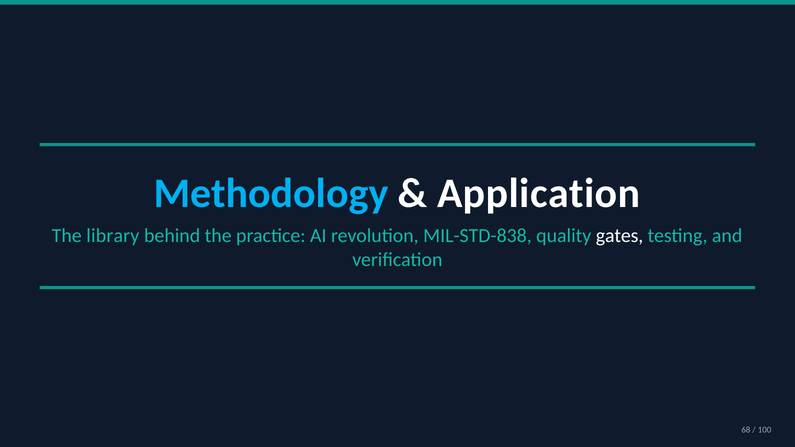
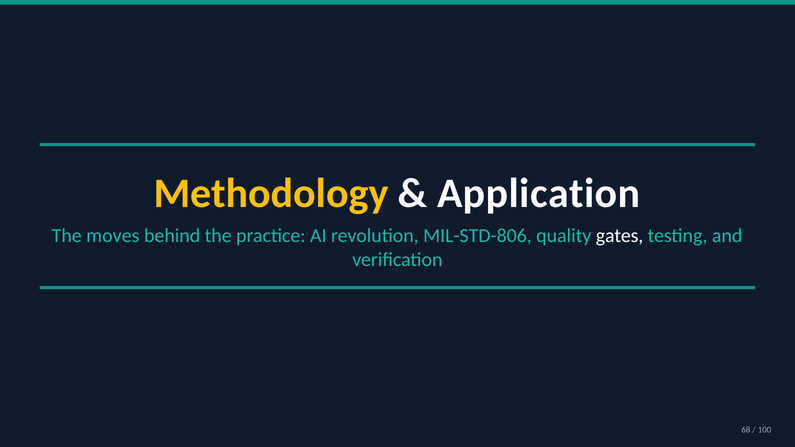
Methodology colour: light blue -> yellow (271, 194)
library: library -> moves (113, 236)
MIL-STD-838: MIL-STD-838 -> MIL-STD-806 (477, 236)
